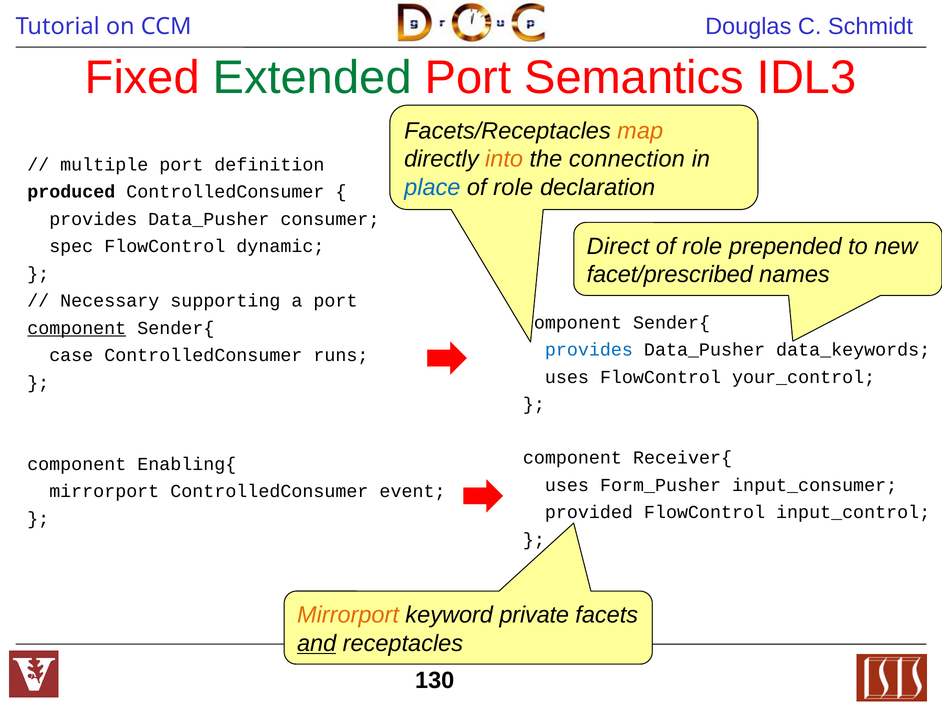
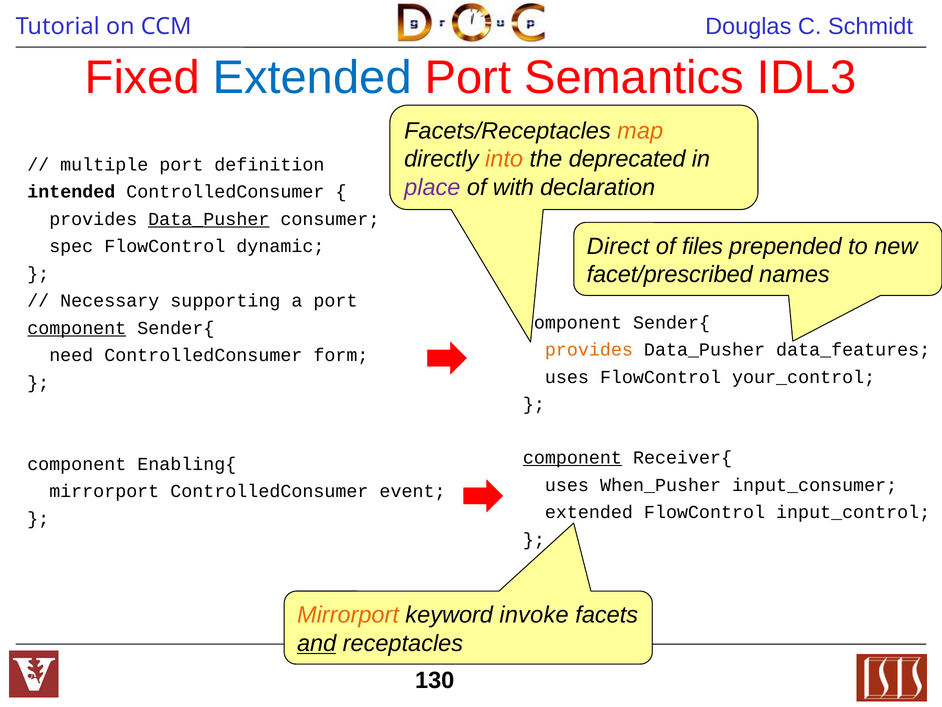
Extended colour: green -> blue (312, 78)
connection: connection -> deprecated (627, 159)
place colour: blue -> purple (432, 187)
role: role -> with (513, 187)
produced: produced -> intended (71, 192)
Data_Pusher underline: none -> present (209, 219)
role: role -> files (702, 246)
provides colour: blue -> orange (589, 350)
data_keywords: data_keywords -> data_features (853, 350)
case: case -> need (71, 355)
runs: runs -> form (341, 355)
component underline: none -> present (572, 457)
Form_Pusher: Form_Pusher -> When_Pusher (661, 485)
provided: provided -> extended (589, 512)
private: private -> invoke (534, 615)
